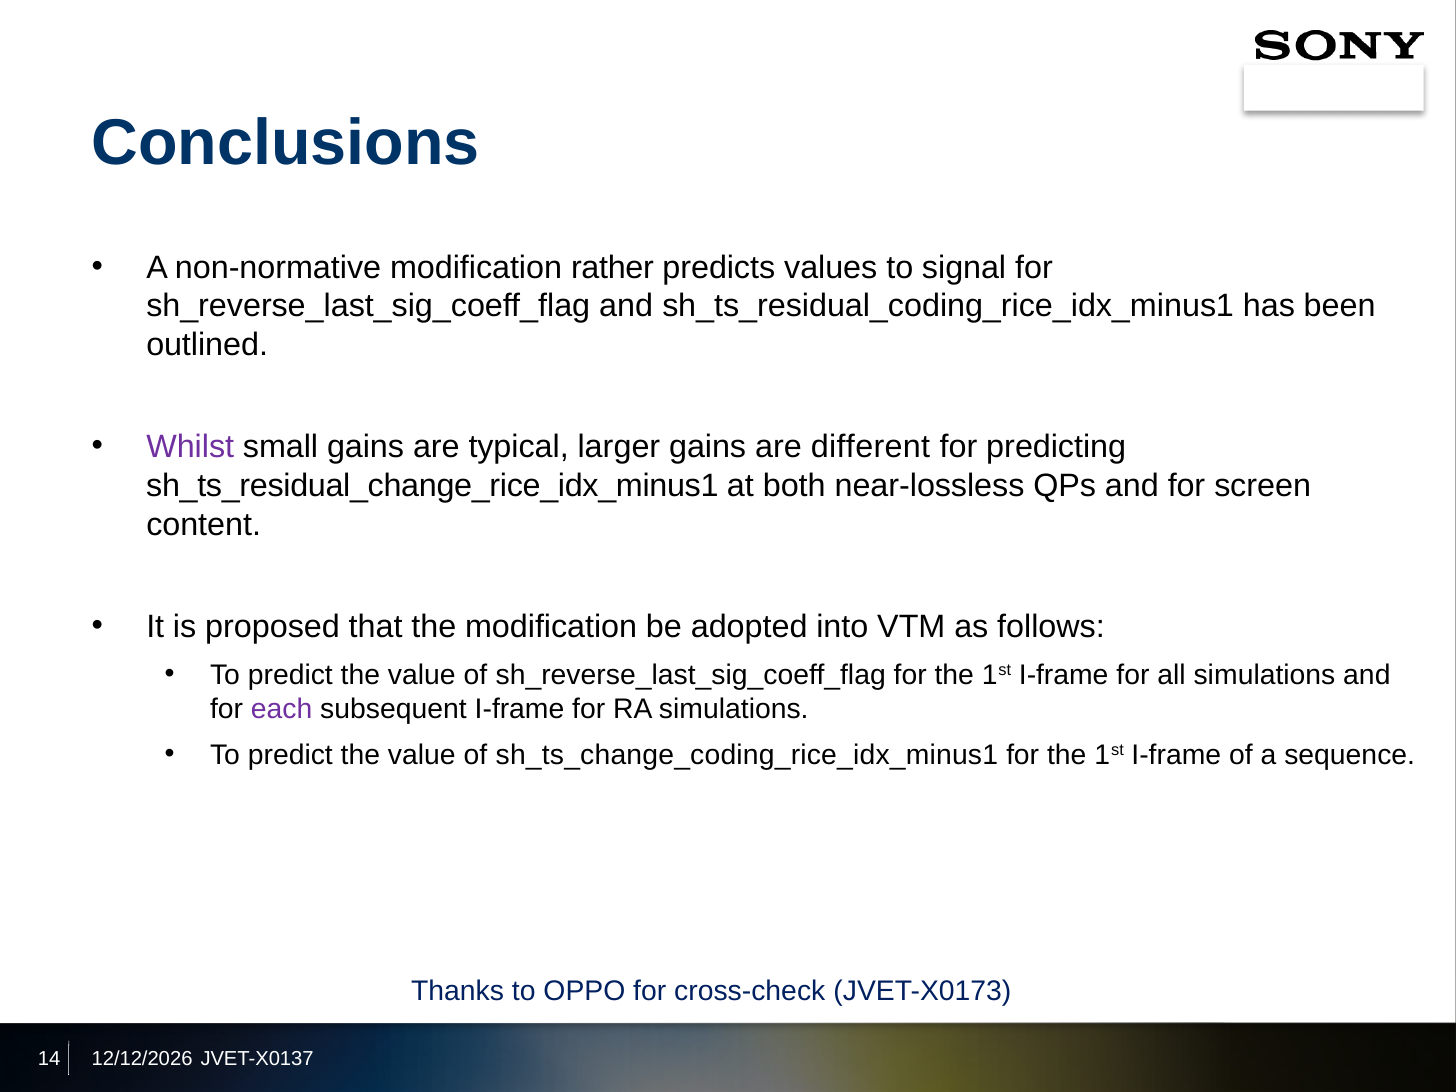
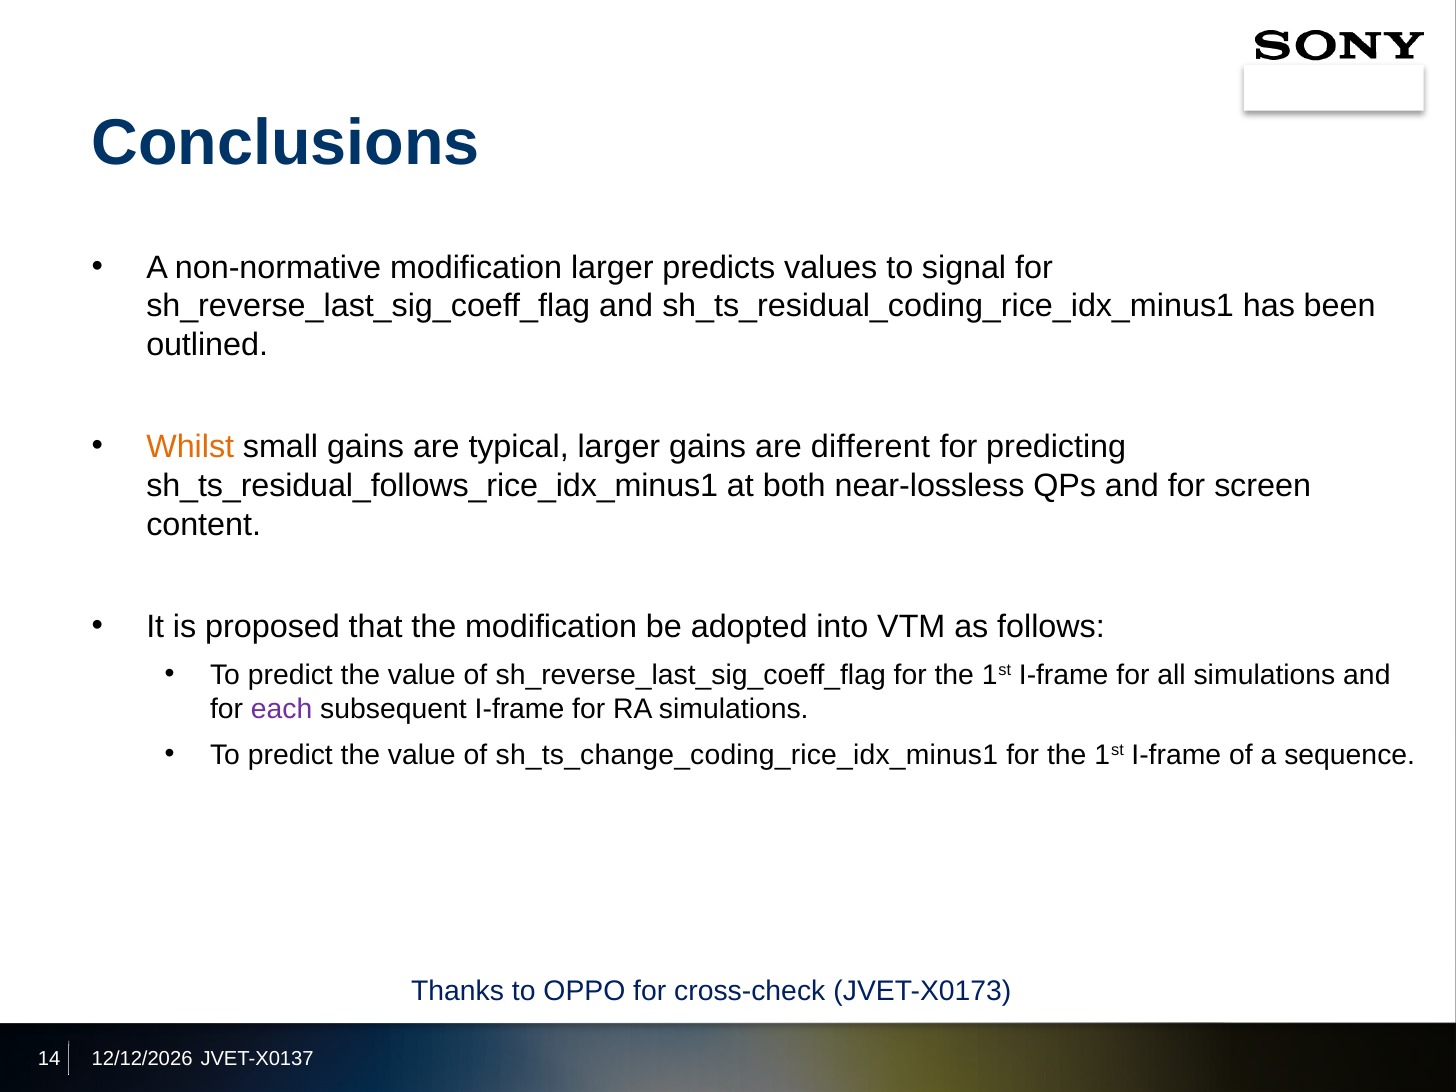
modification rather: rather -> larger (612, 268)
Whilst colour: purple -> orange (190, 447)
sh_ts_residual_change_rice_idx_minus1: sh_ts_residual_change_rice_idx_minus1 -> sh_ts_residual_follows_rice_idx_minus1 (432, 486)
